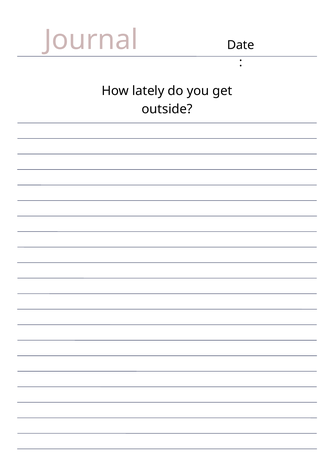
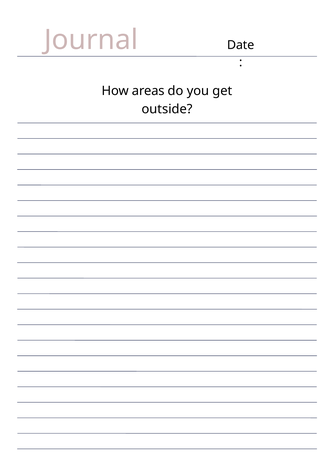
lately: lately -> areas (148, 91)
